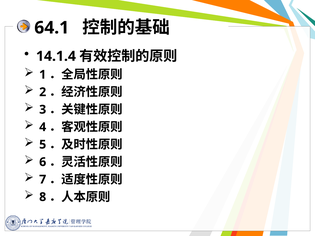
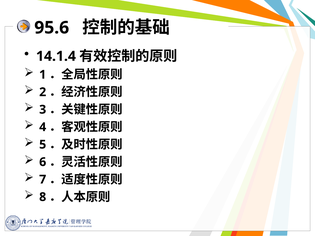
64.1: 64.1 -> 95.6 (52, 28)
